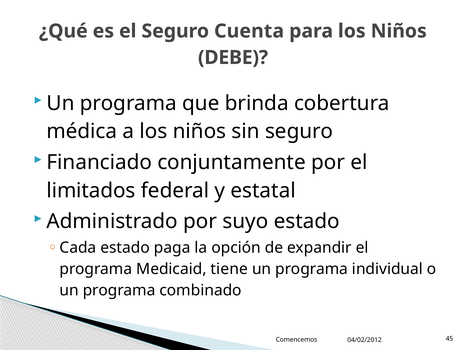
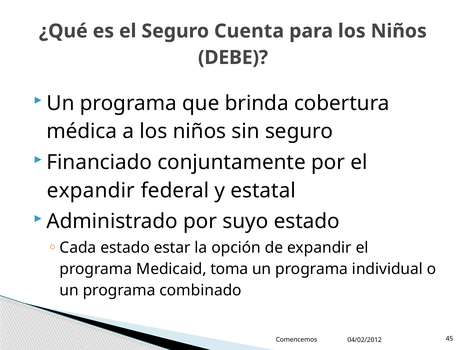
limitados: limitados -> expandir (91, 190)
paga: paga -> estar (172, 247)
tiene: tiene -> toma (229, 269)
